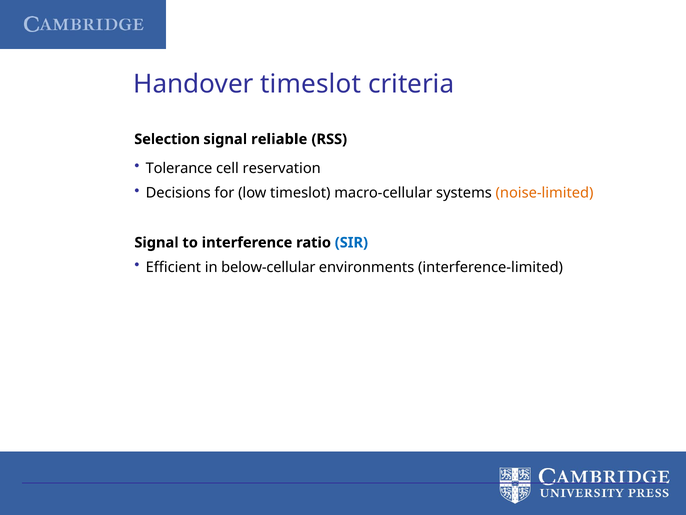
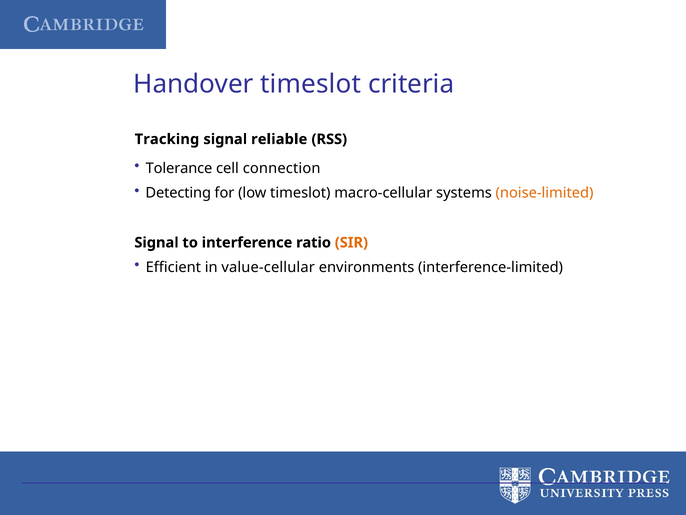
Selection: Selection -> Tracking (167, 139)
reservation: reservation -> connection (282, 168)
Decisions: Decisions -> Detecting (178, 193)
SIR colour: blue -> orange (351, 242)
below-cellular: below-cellular -> value-cellular (268, 267)
